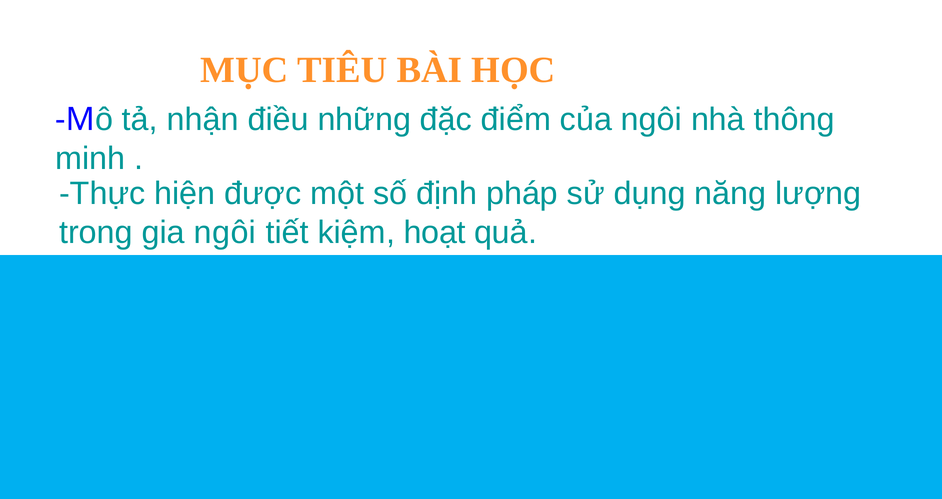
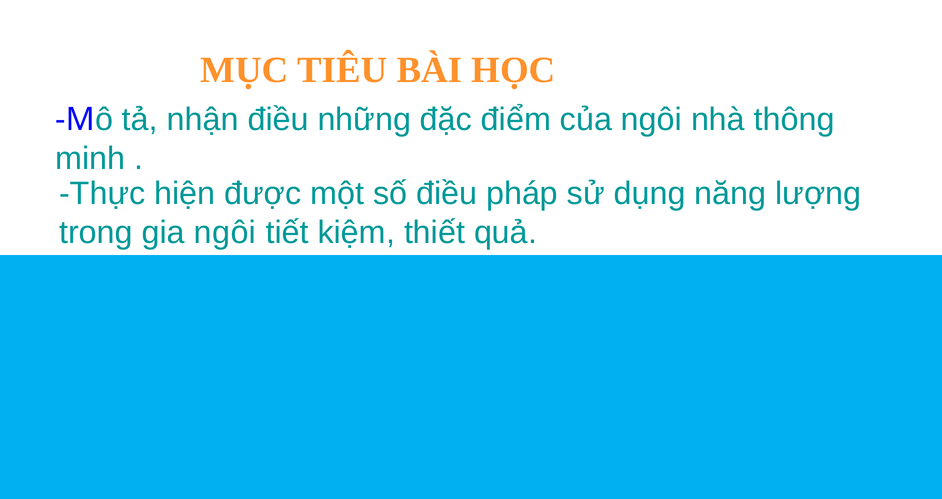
số định: định -> điều (447, 194)
hoạt: hoạt -> thiết (435, 232)
